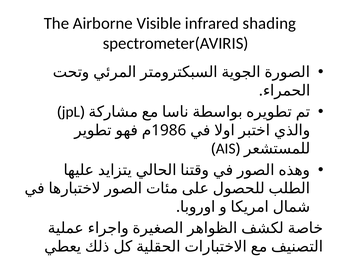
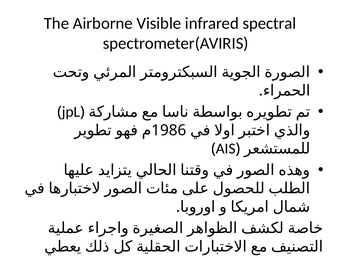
shading: shading -> spectral (269, 23)
